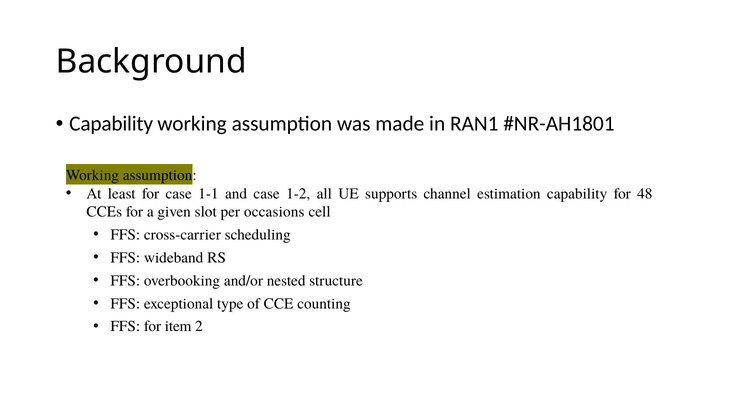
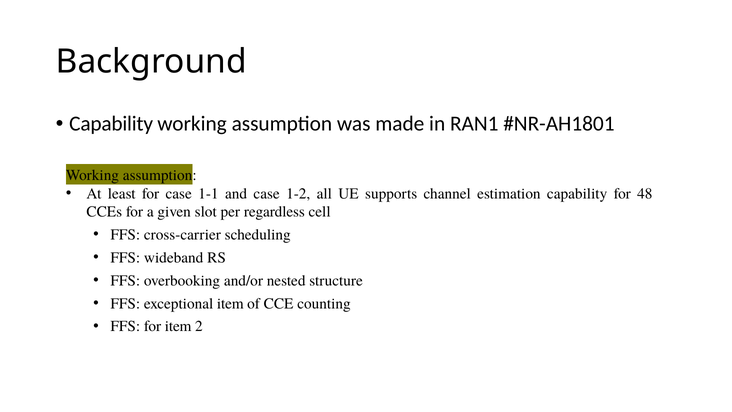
occasions: occasions -> regardless (274, 212)
exceptional type: type -> item (230, 303)
